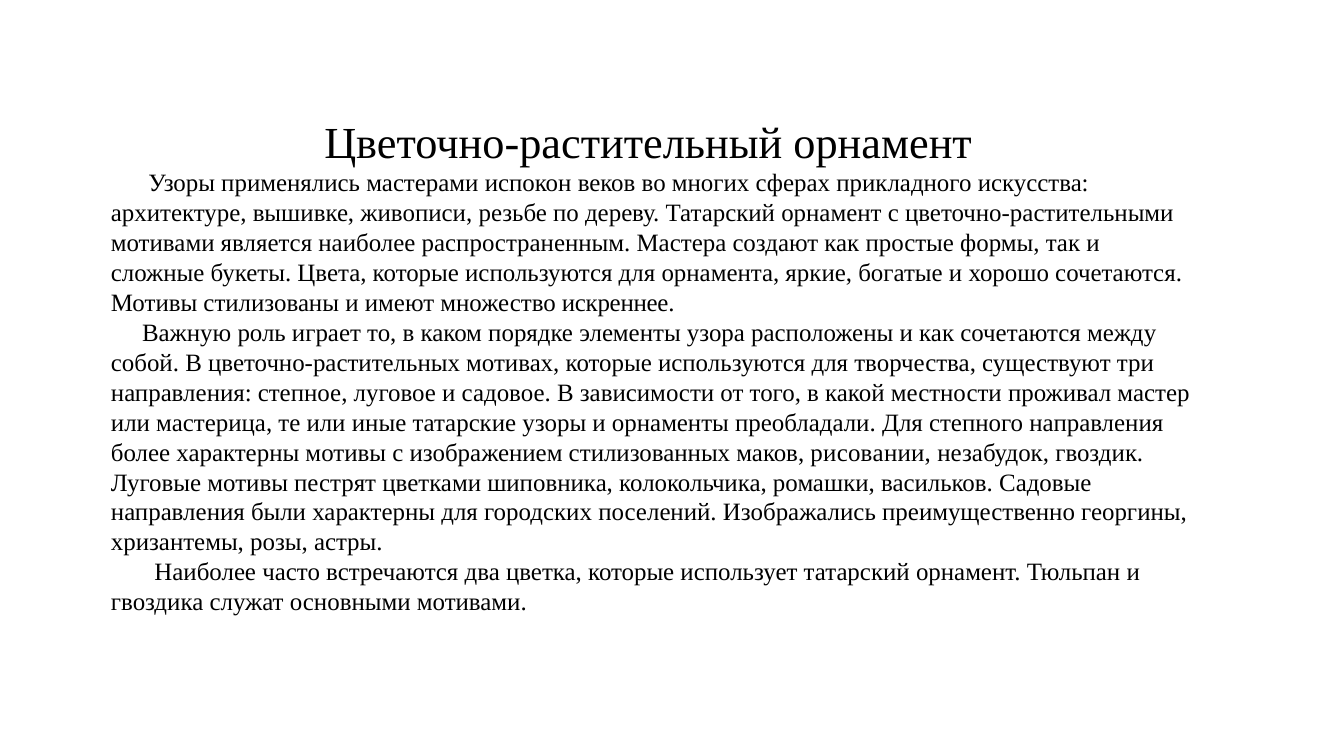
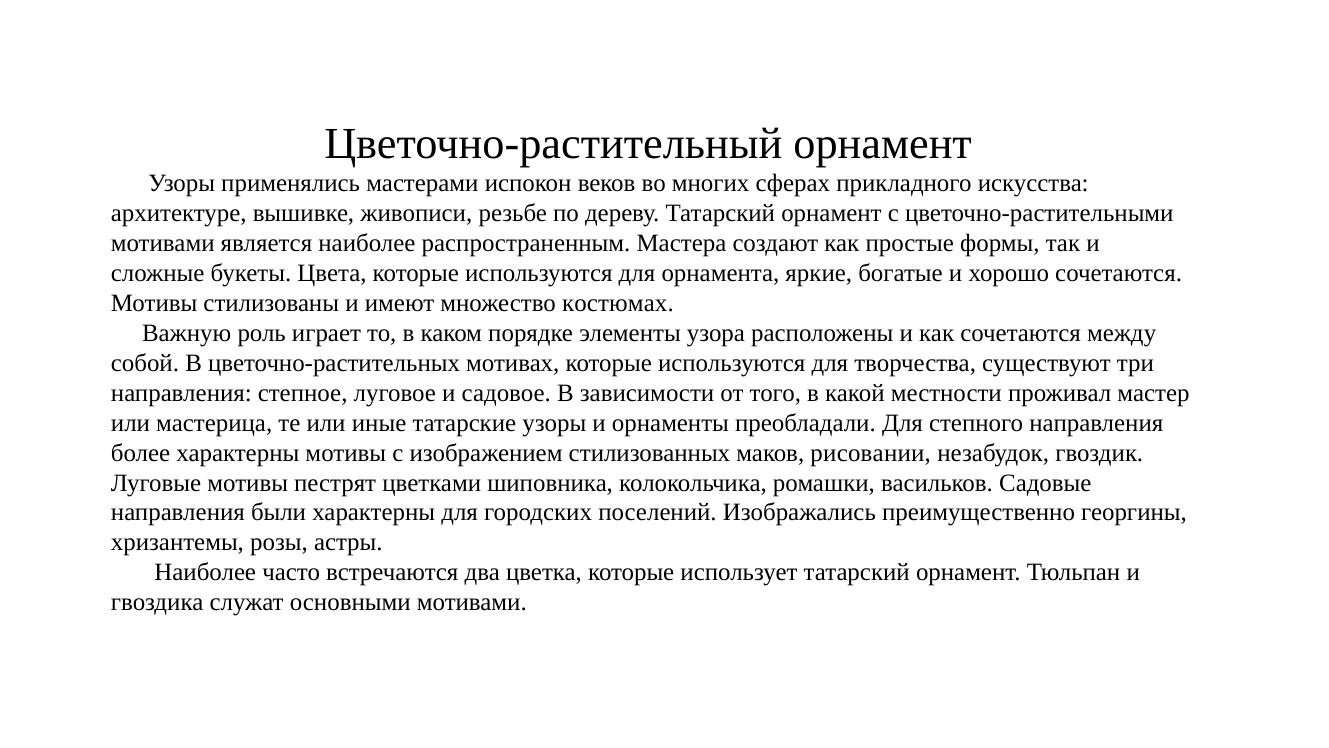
искреннее: искреннее -> костюмах (618, 303)
